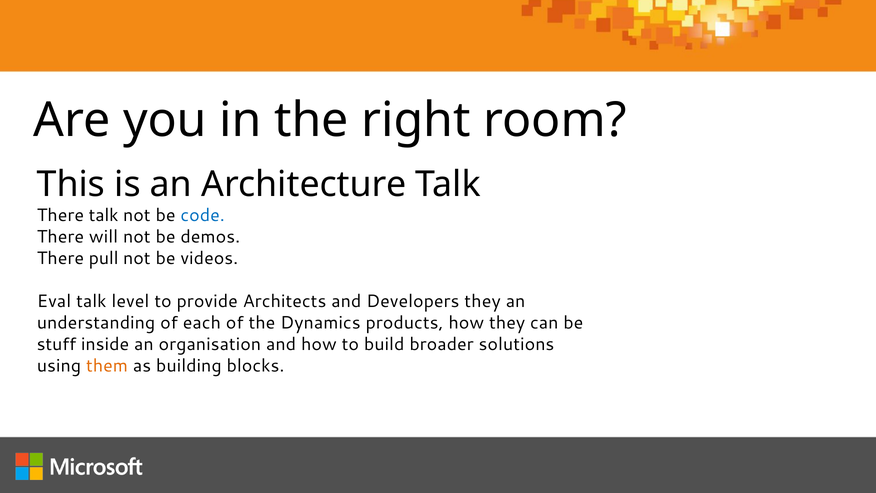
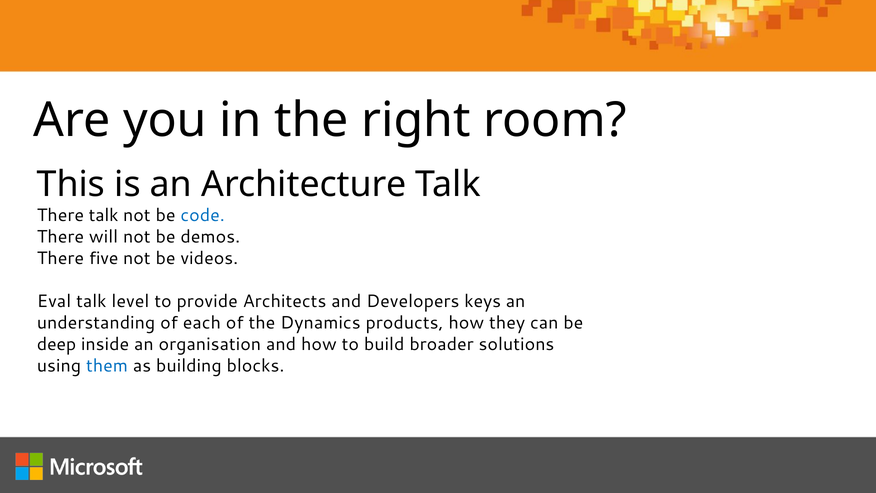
pull: pull -> five (104, 258)
Developers they: they -> keys (483, 301)
stuff: stuff -> deep (57, 344)
them colour: orange -> blue (107, 365)
